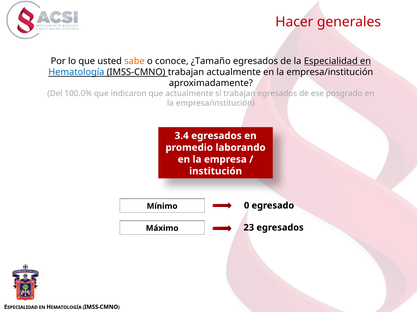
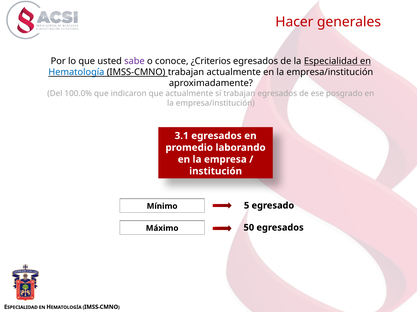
sabe colour: orange -> purple (134, 61)
¿Tamaño: ¿Tamaño -> ¿Criterios (211, 61)
3.4: 3.4 -> 3.1 (182, 136)
0: 0 -> 5 (247, 206)
23: 23 -> 50 (249, 228)
